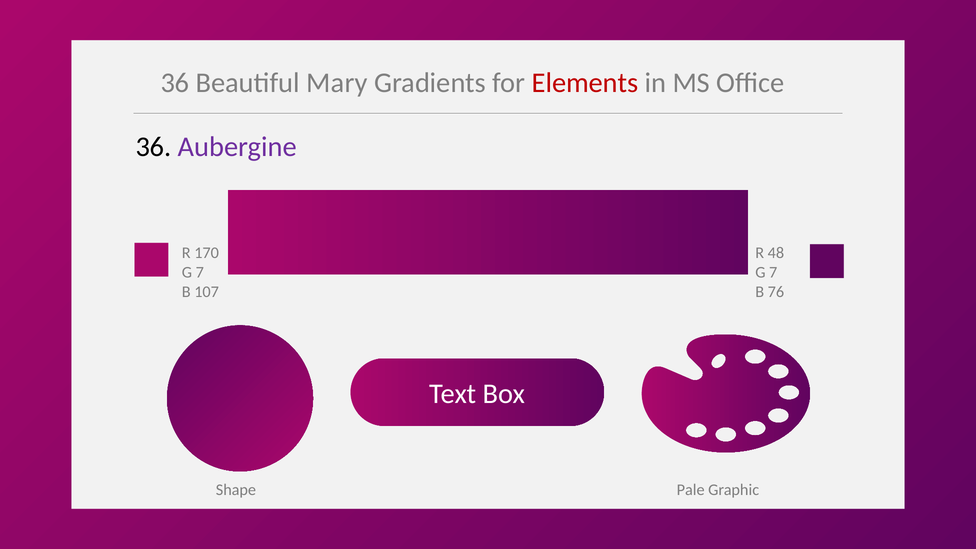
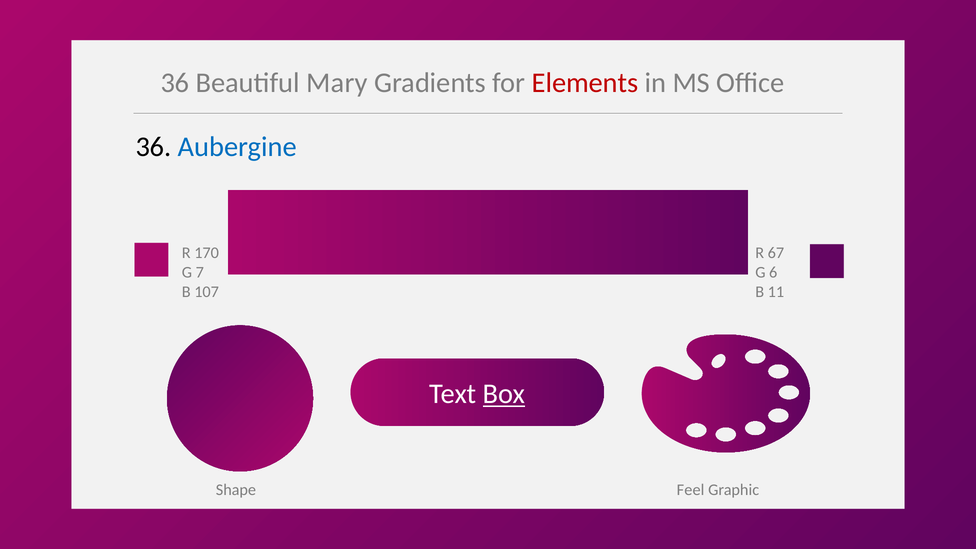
Aubergine colour: purple -> blue (237, 147)
48: 48 -> 67 (776, 253)
7: 7 -> 6 (773, 272)
76: 76 -> 11 (776, 292)
Box underline: none -> present (504, 394)
Pale: Pale -> Feel (691, 490)
